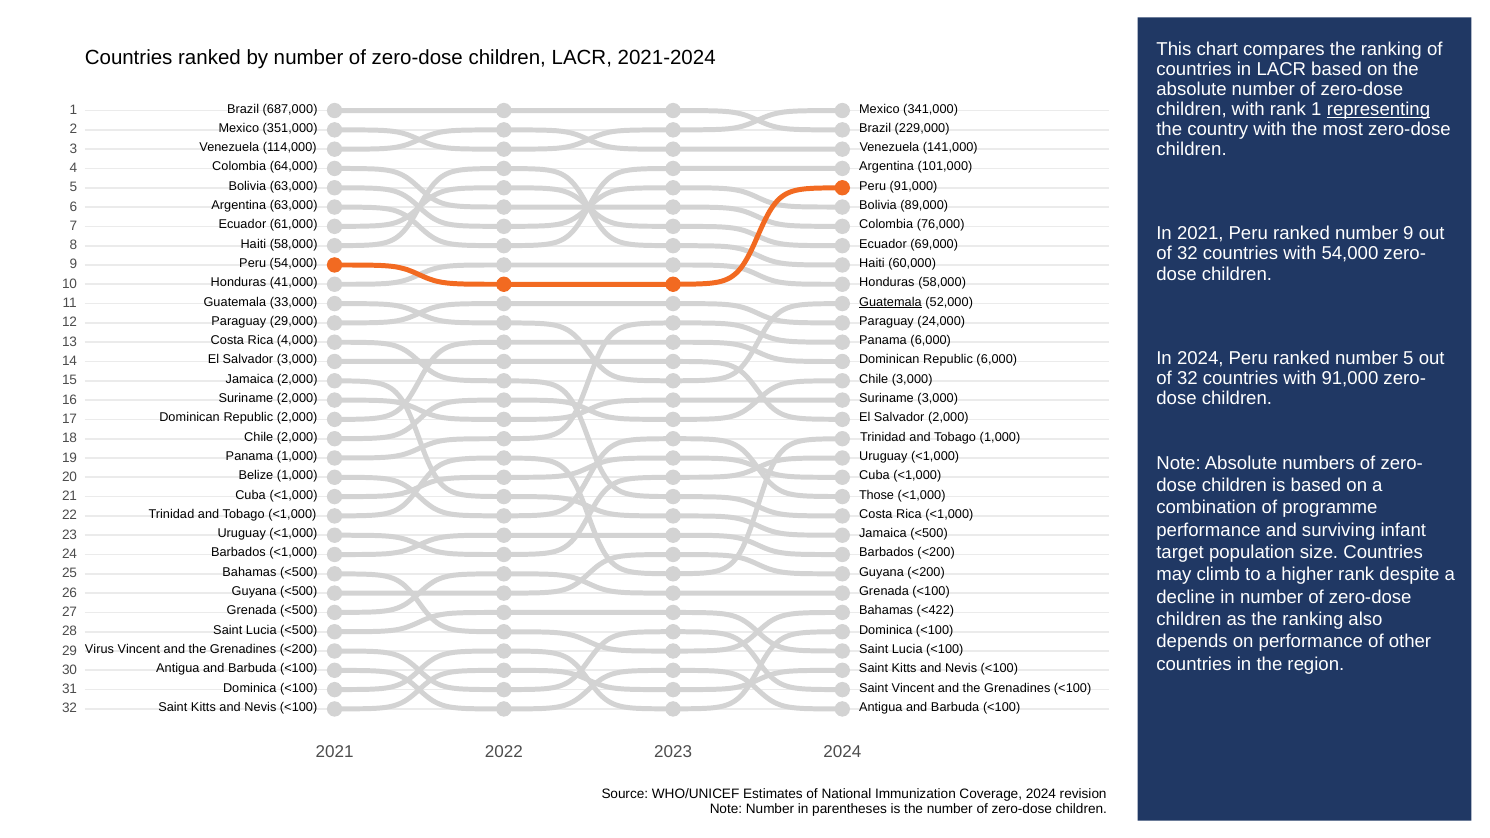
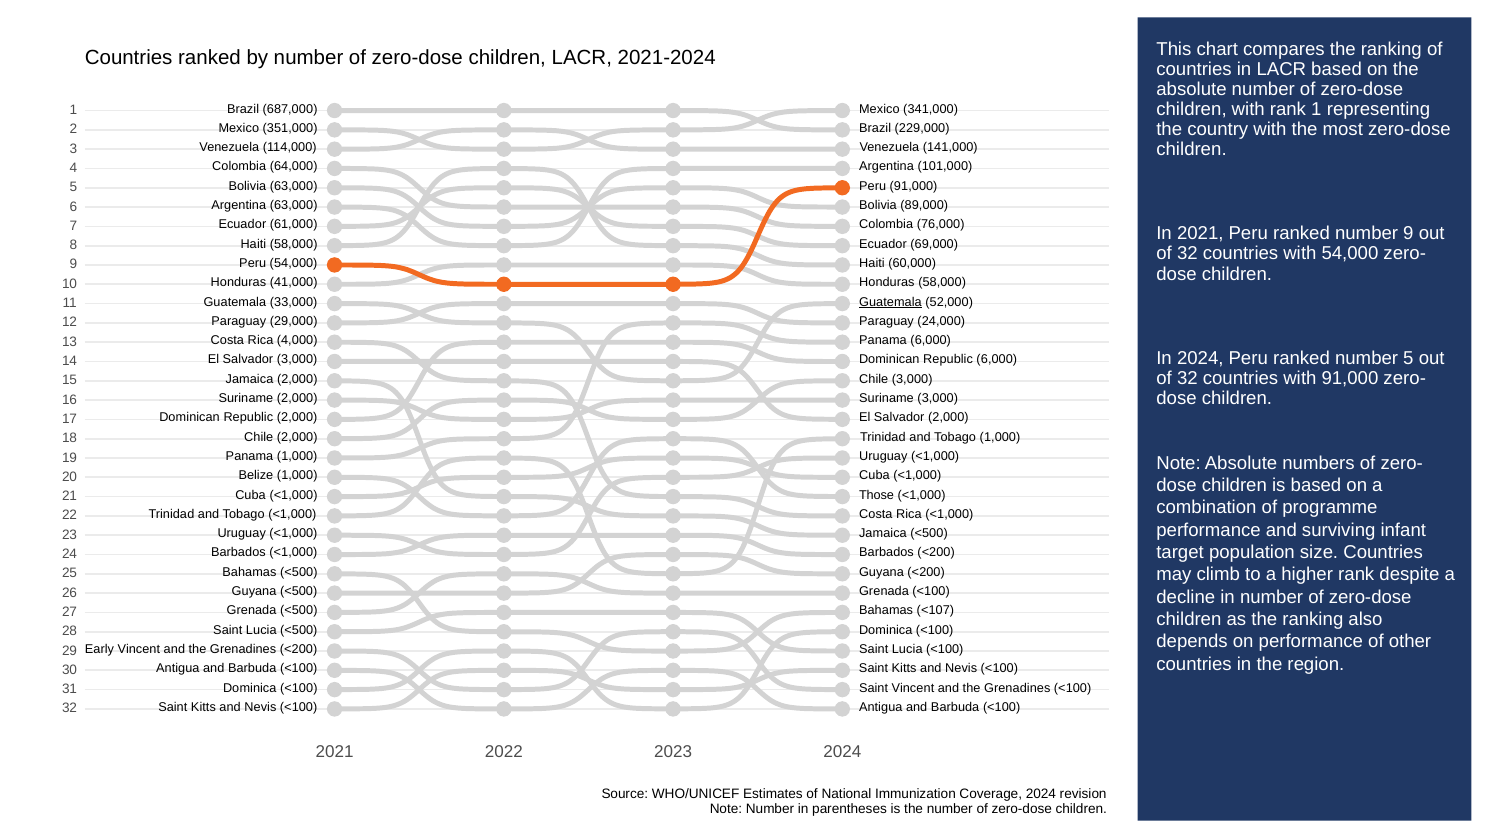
representing underline: present -> none (1378, 109)
<422: <422 -> <107 (935, 611)
Virus: Virus -> Early (99, 649)
